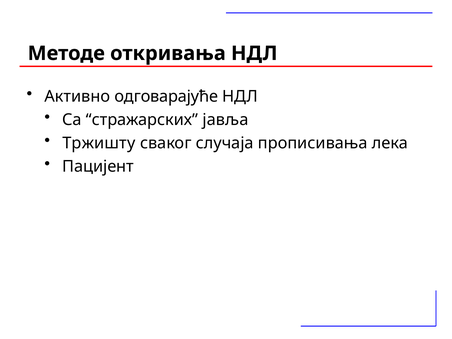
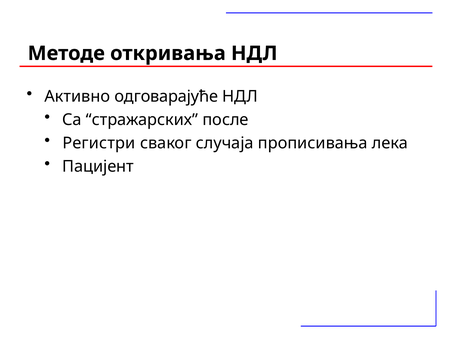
јавља: јавља -> после (226, 120)
Тржишту: Тржишту -> Регистри (99, 143)
